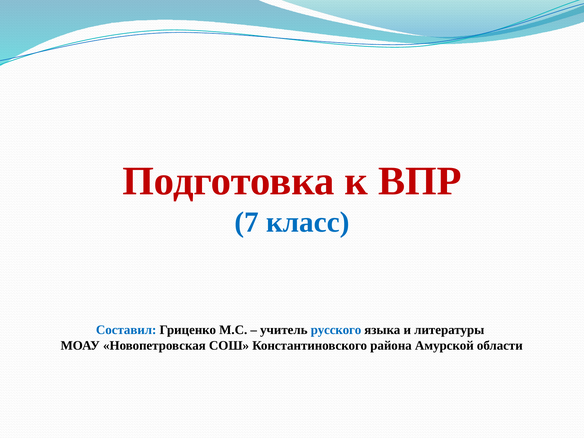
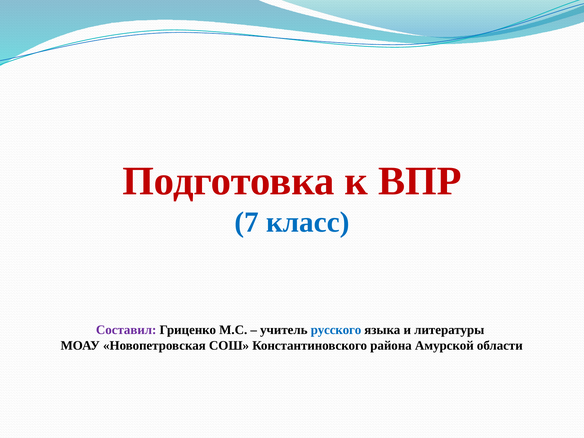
Составил colour: blue -> purple (126, 330)
